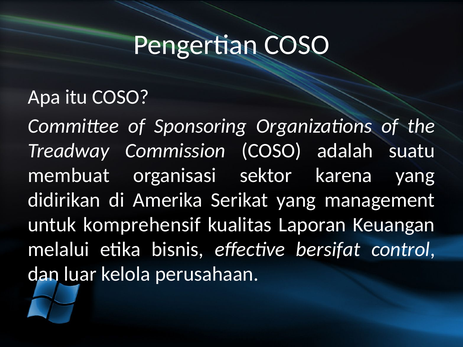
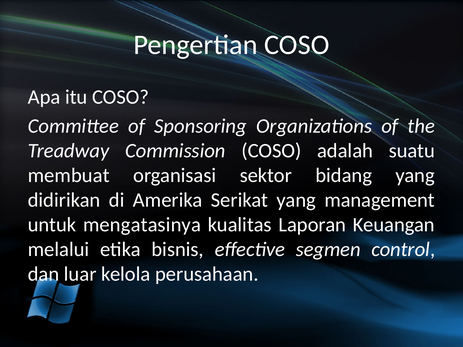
karena: karena -> bidang (344, 175)
komprehensif: komprehensif -> mengatasinya (142, 225)
bersifat: bersifat -> segmen (328, 250)
